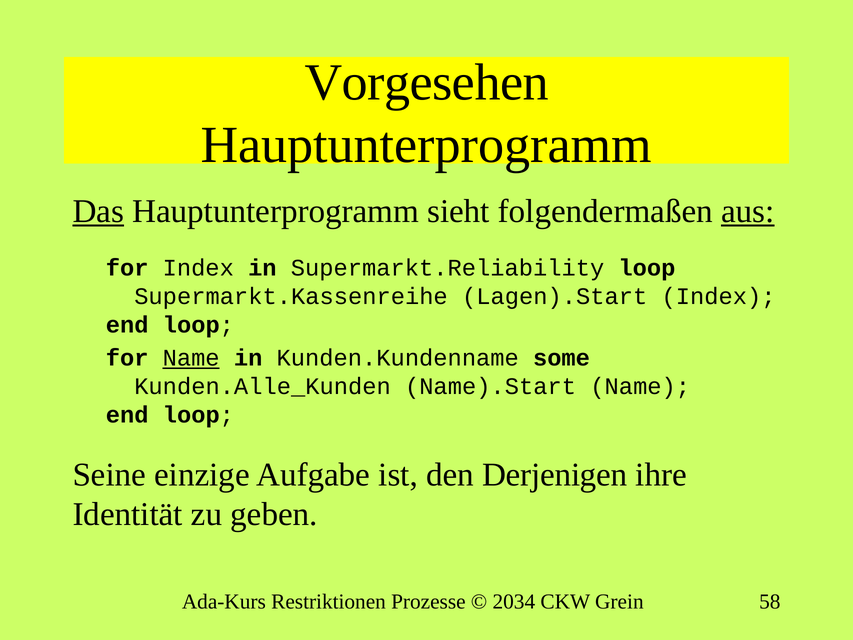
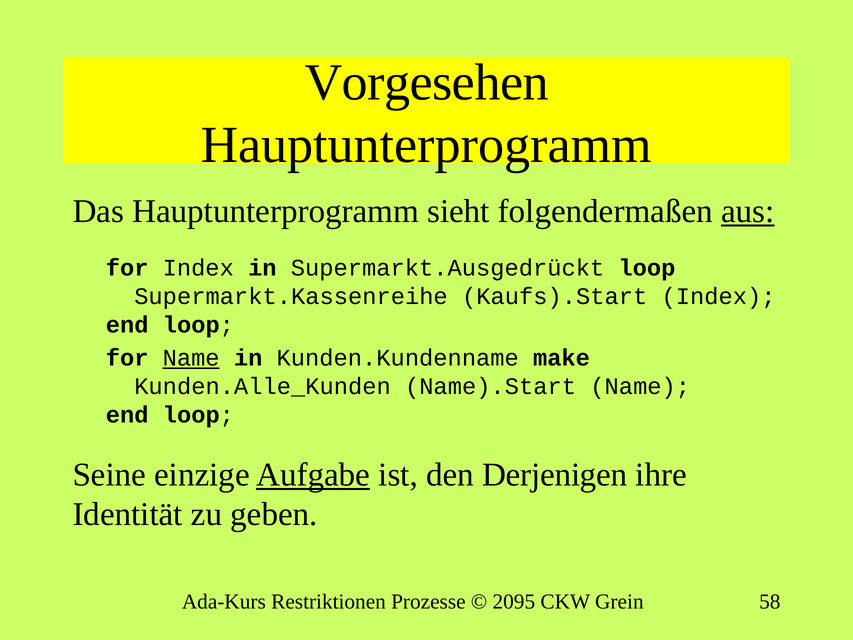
Das underline: present -> none (98, 211)
Supermarkt.Reliability: Supermarkt.Reliability -> Supermarkt.Ausgedrückt (448, 268)
Lagen).Start: Lagen).Start -> Kaufs).Start (555, 296)
some: some -> make (561, 358)
Aufgabe underline: none -> present (313, 474)
2034: 2034 -> 2095 (514, 601)
